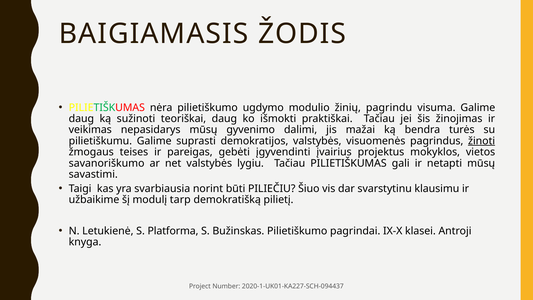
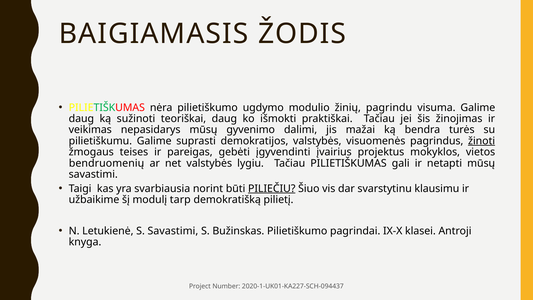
savanoriškumo: savanoriškumo -> bendruomenių (107, 163)
PILIEČIU underline: none -> present (272, 188)
S Platforma: Platforma -> Savastimi (173, 231)
